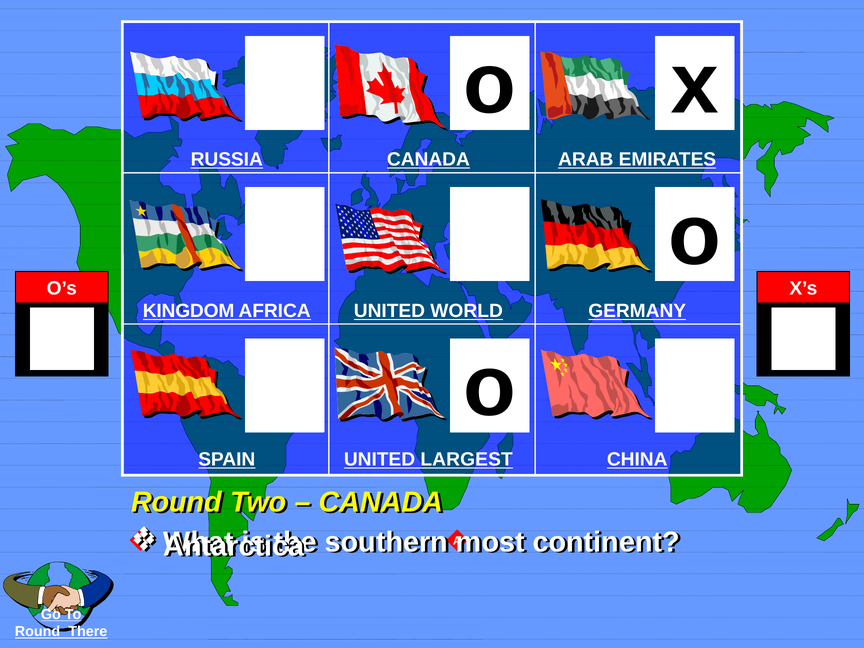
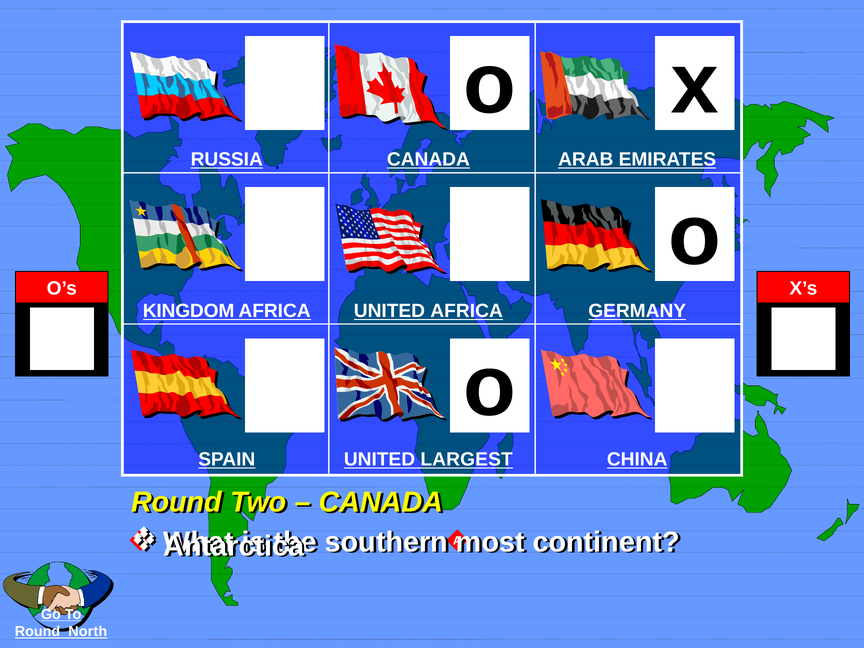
UNITED WORLD: WORLD -> AFRICA (467, 311)
There: There -> North (88, 632)
